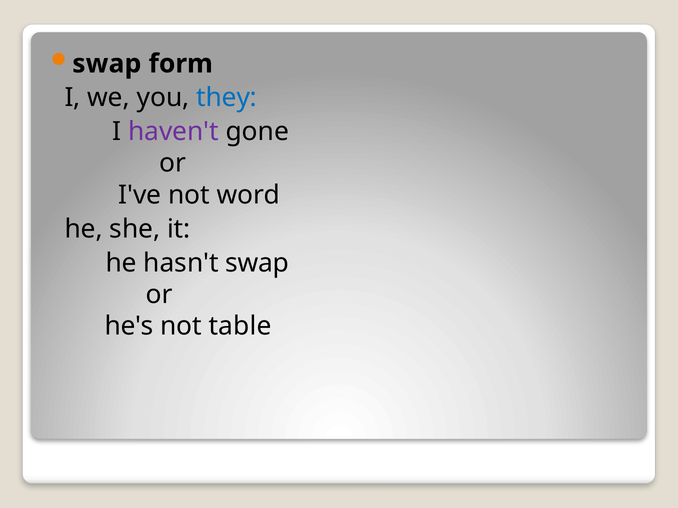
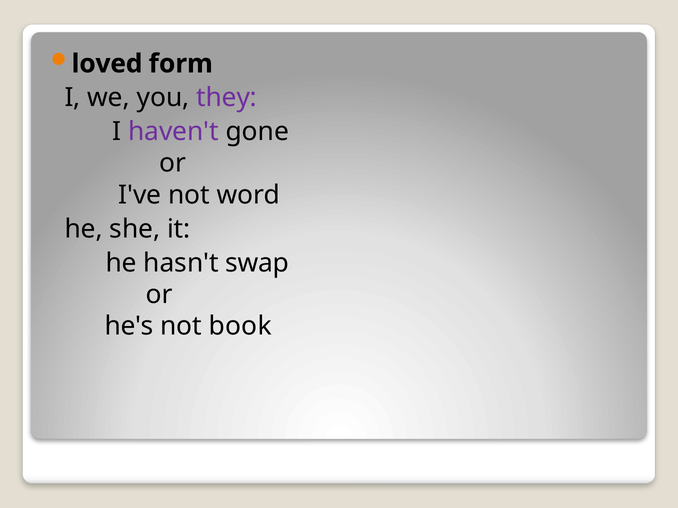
swap: swap -> loved (107, 64)
they colour: blue -> purple (227, 98)
table: table -> book (240, 326)
